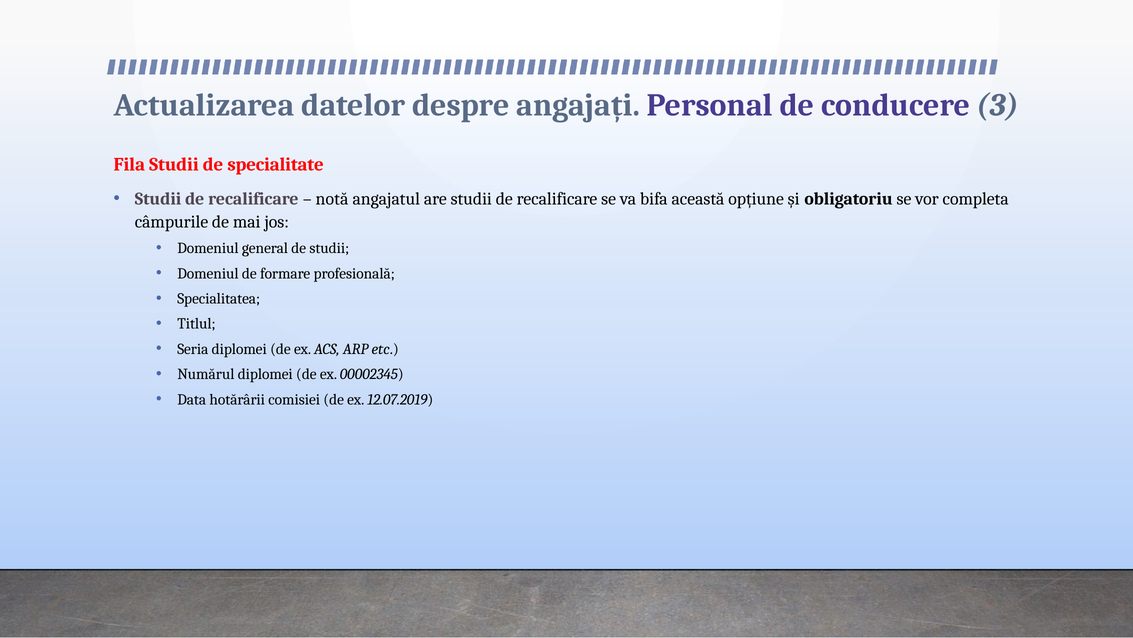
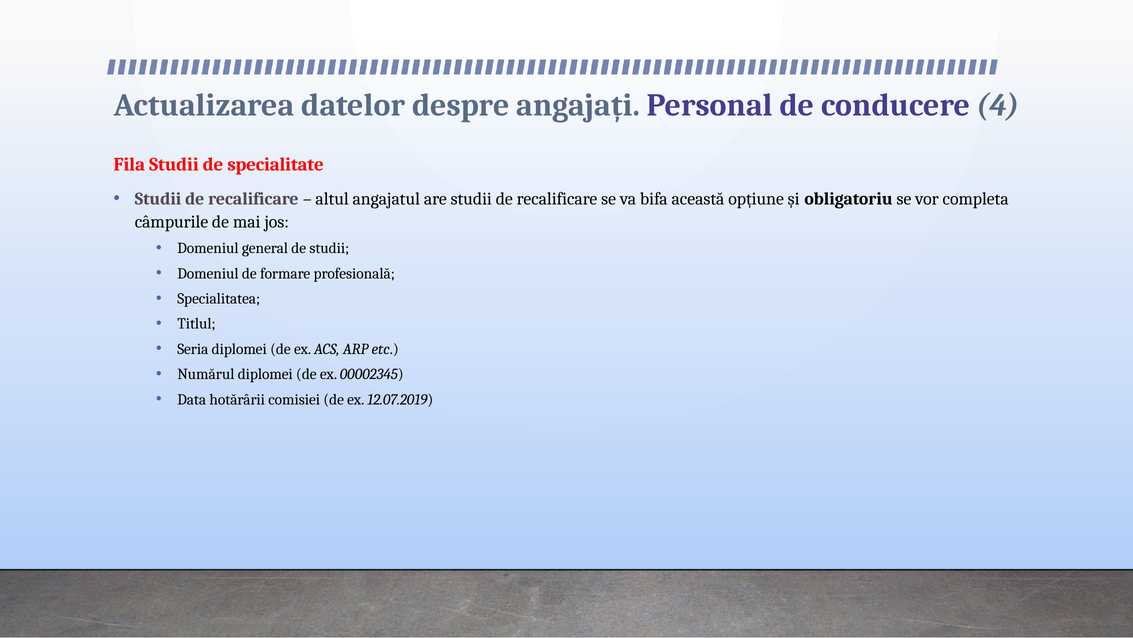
3: 3 -> 4 (998, 105)
notă: notă -> altul (332, 199)
